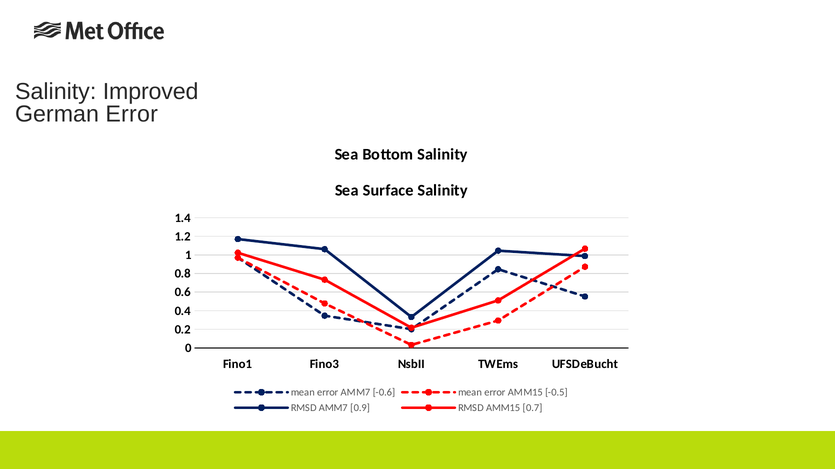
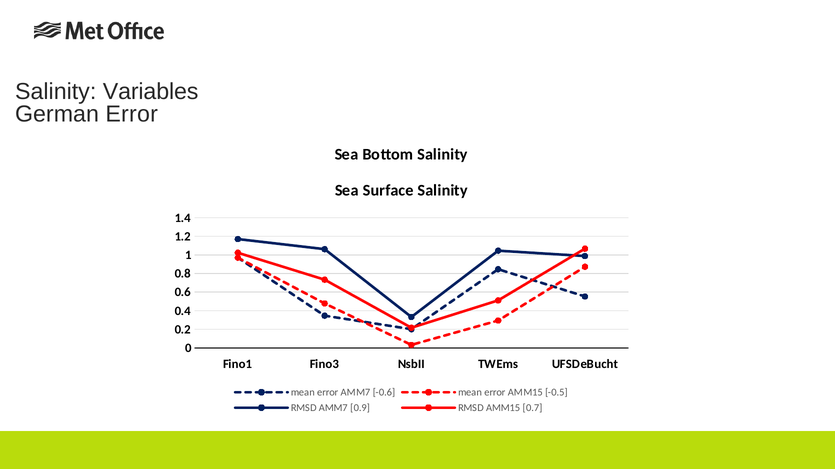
Improved: Improved -> Variables (151, 92)
